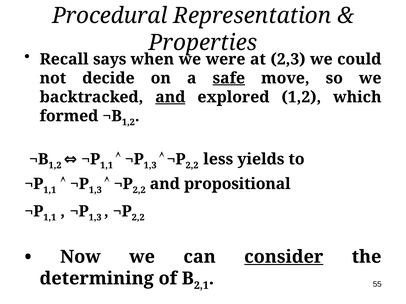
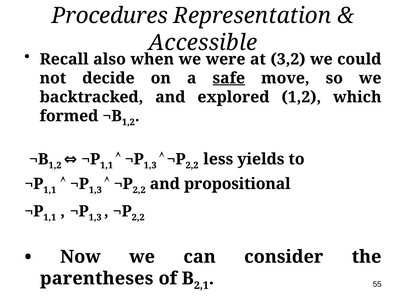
Procedural: Procedural -> Procedures (110, 16)
Properties: Properties -> Accessible (203, 43)
says: says -> also (110, 59)
2,3: 2,3 -> 3,2 (288, 59)
and underline: present -> none (170, 97)
consider underline: present -> none (284, 257)
determining: determining -> parentheses (97, 279)
